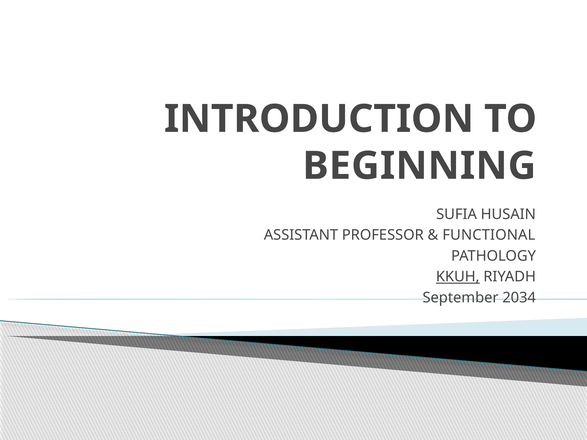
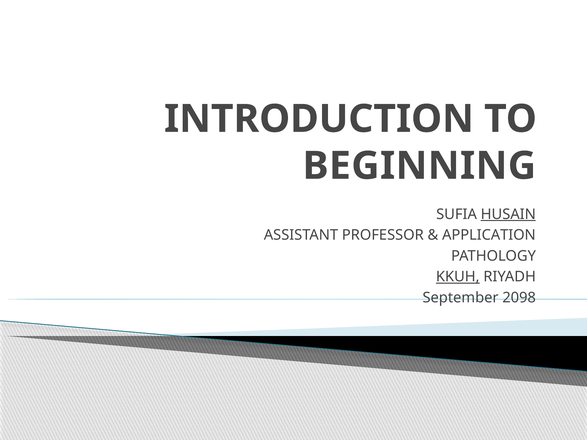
HUSAIN underline: none -> present (508, 214)
FUNCTIONAL: FUNCTIONAL -> APPLICATION (489, 235)
2034: 2034 -> 2098 (519, 298)
